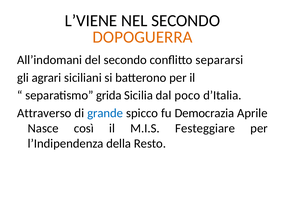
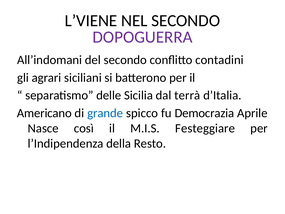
DOPOGUERRA colour: orange -> purple (142, 37)
separarsi: separarsi -> contadini (219, 60)
grida: grida -> delle (109, 95)
poco: poco -> terrà (187, 95)
Attraverso: Attraverso -> Americano (44, 113)
